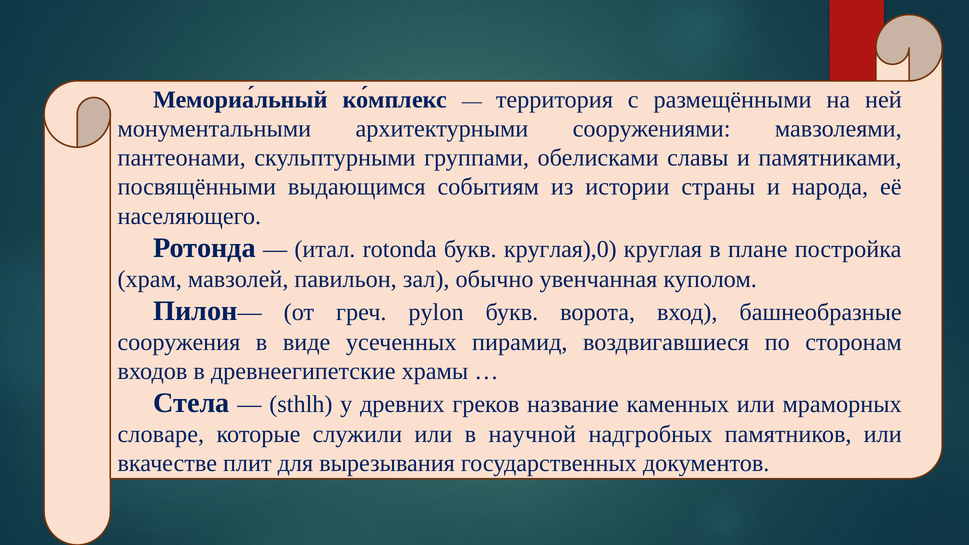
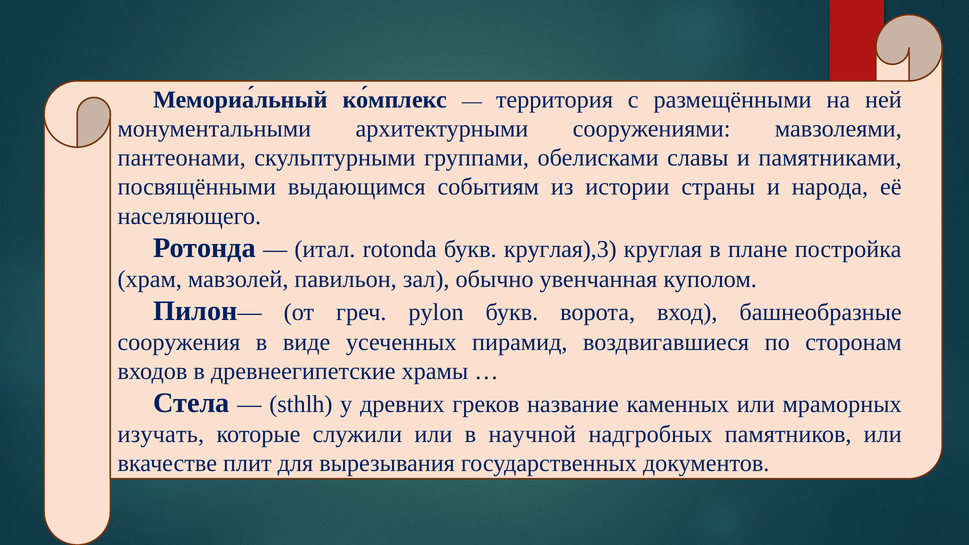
круглая),0: круглая),0 -> круглая),3 (560, 249)
словаре: словаре -> изучать (161, 434)
